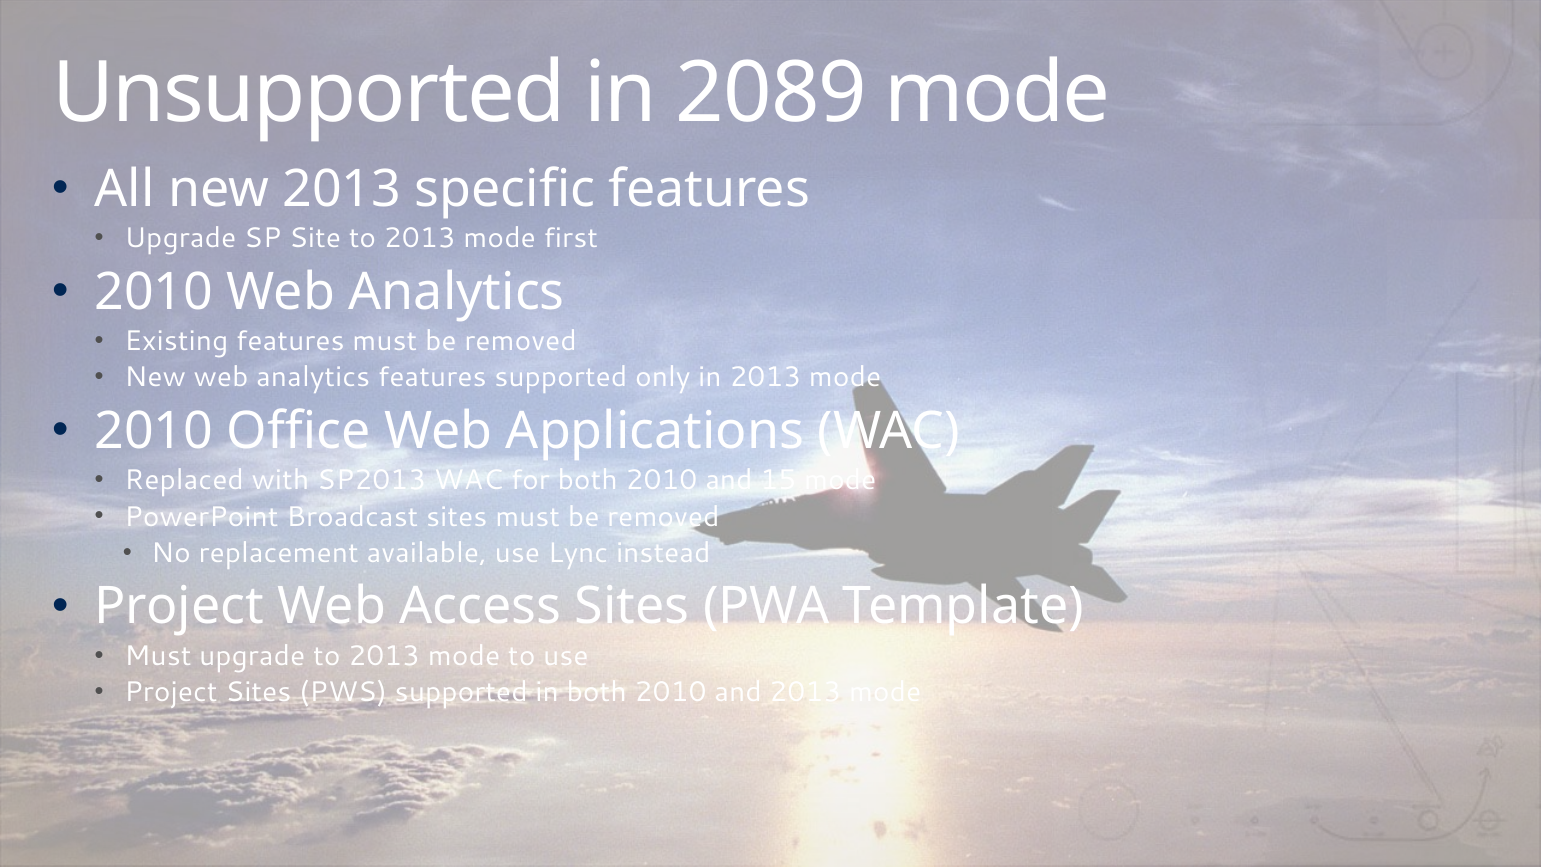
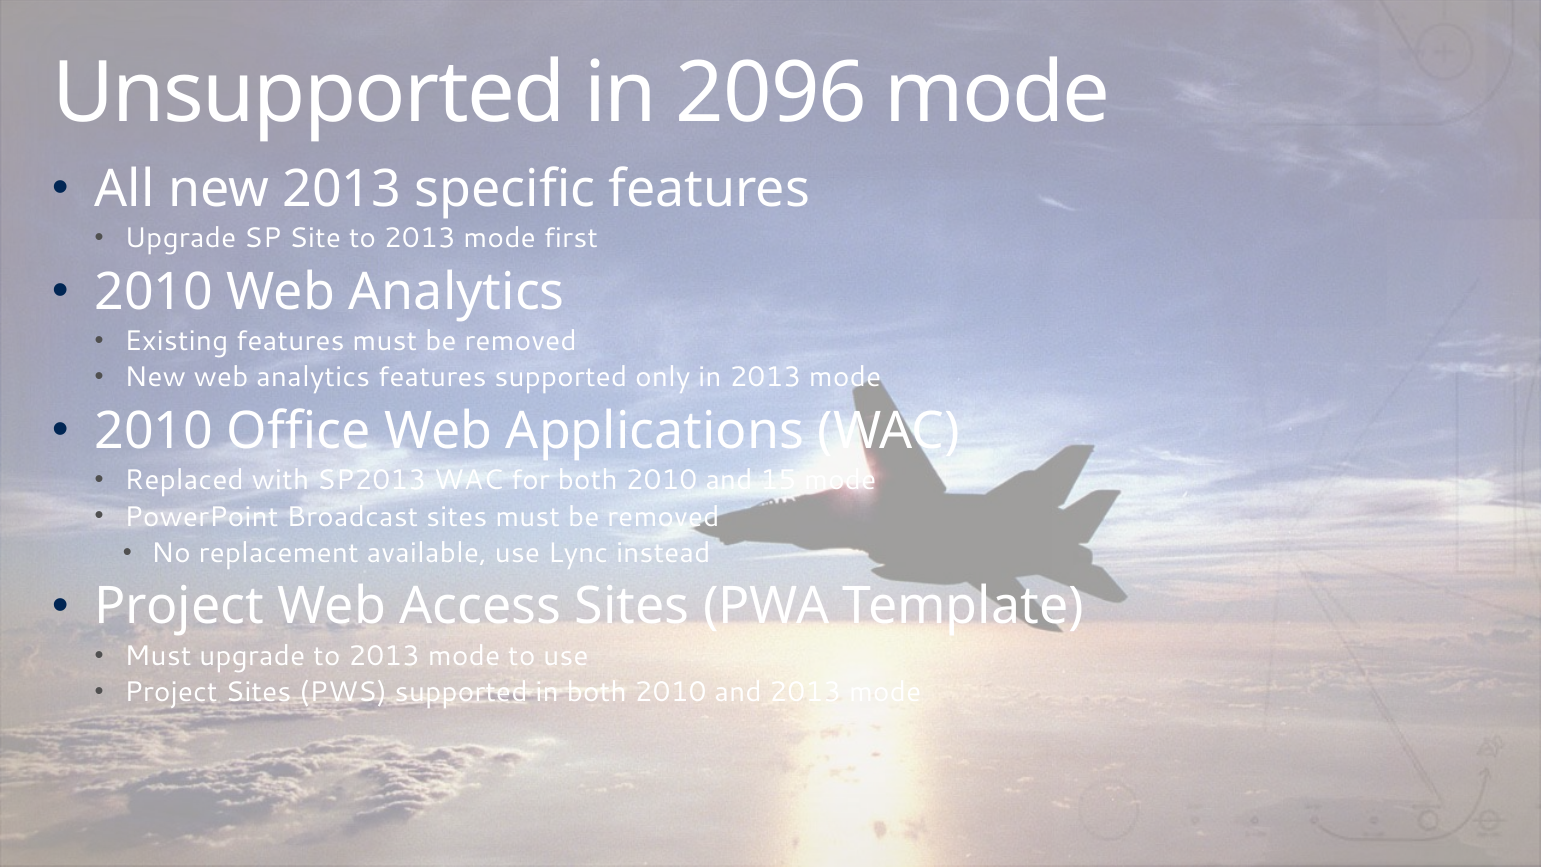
2089: 2089 -> 2096 (771, 93)
